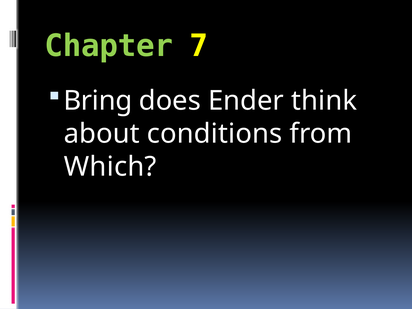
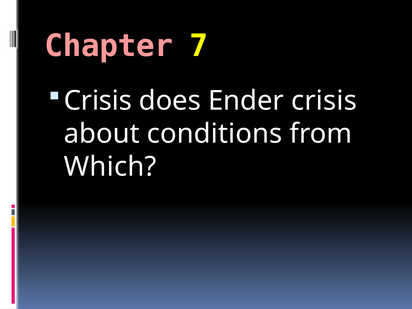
Chapter colour: light green -> pink (109, 46)
Bring: Bring -> Crisis (98, 101)
Ender think: think -> crisis (324, 101)
